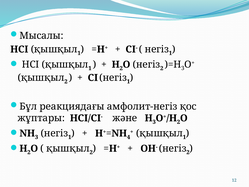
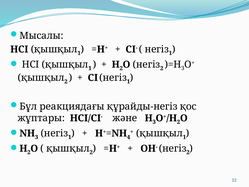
амфолит-негіз: амфолит-негіз -> құрайды-негіз (142, 106)
